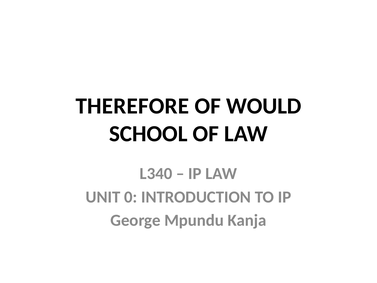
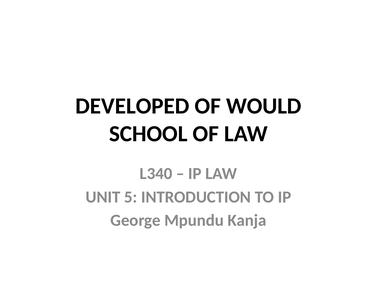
THEREFORE: THEREFORE -> DEVELOPED (132, 106)
0: 0 -> 5 (131, 197)
